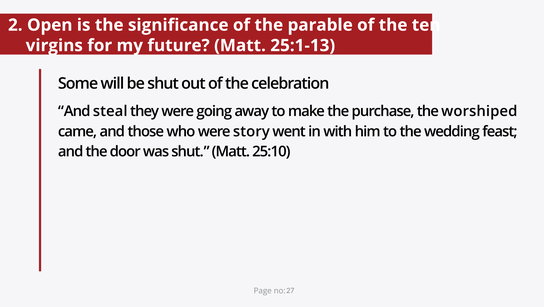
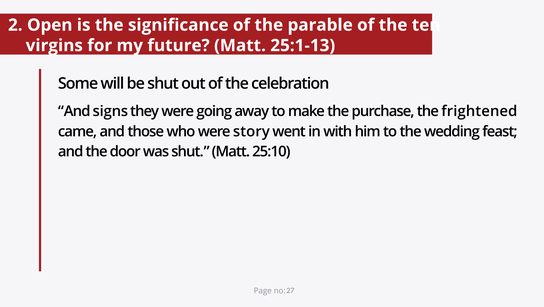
steal: steal -> signs (110, 111)
worshiped: worshiped -> frightened (479, 111)
